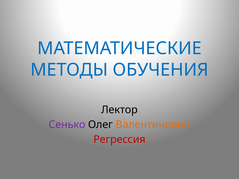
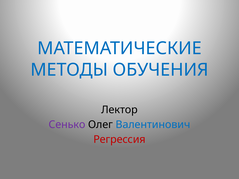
Валентинович colour: orange -> blue (153, 125)
